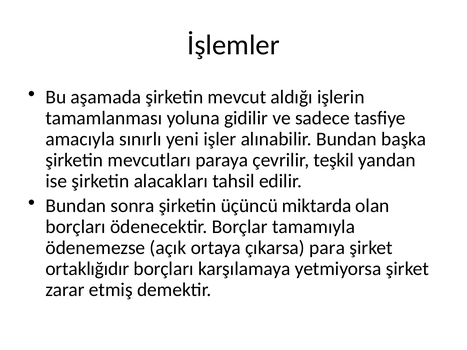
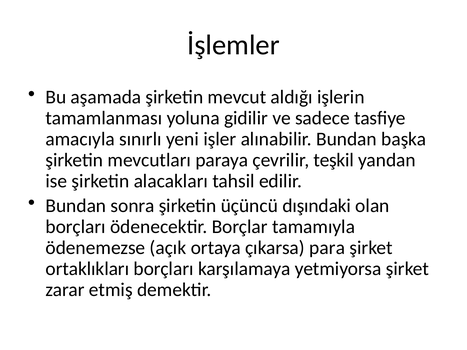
miktarda: miktarda -> dışındaki (317, 206)
ortaklığıdır: ortaklığıdır -> ortaklıkları (87, 269)
